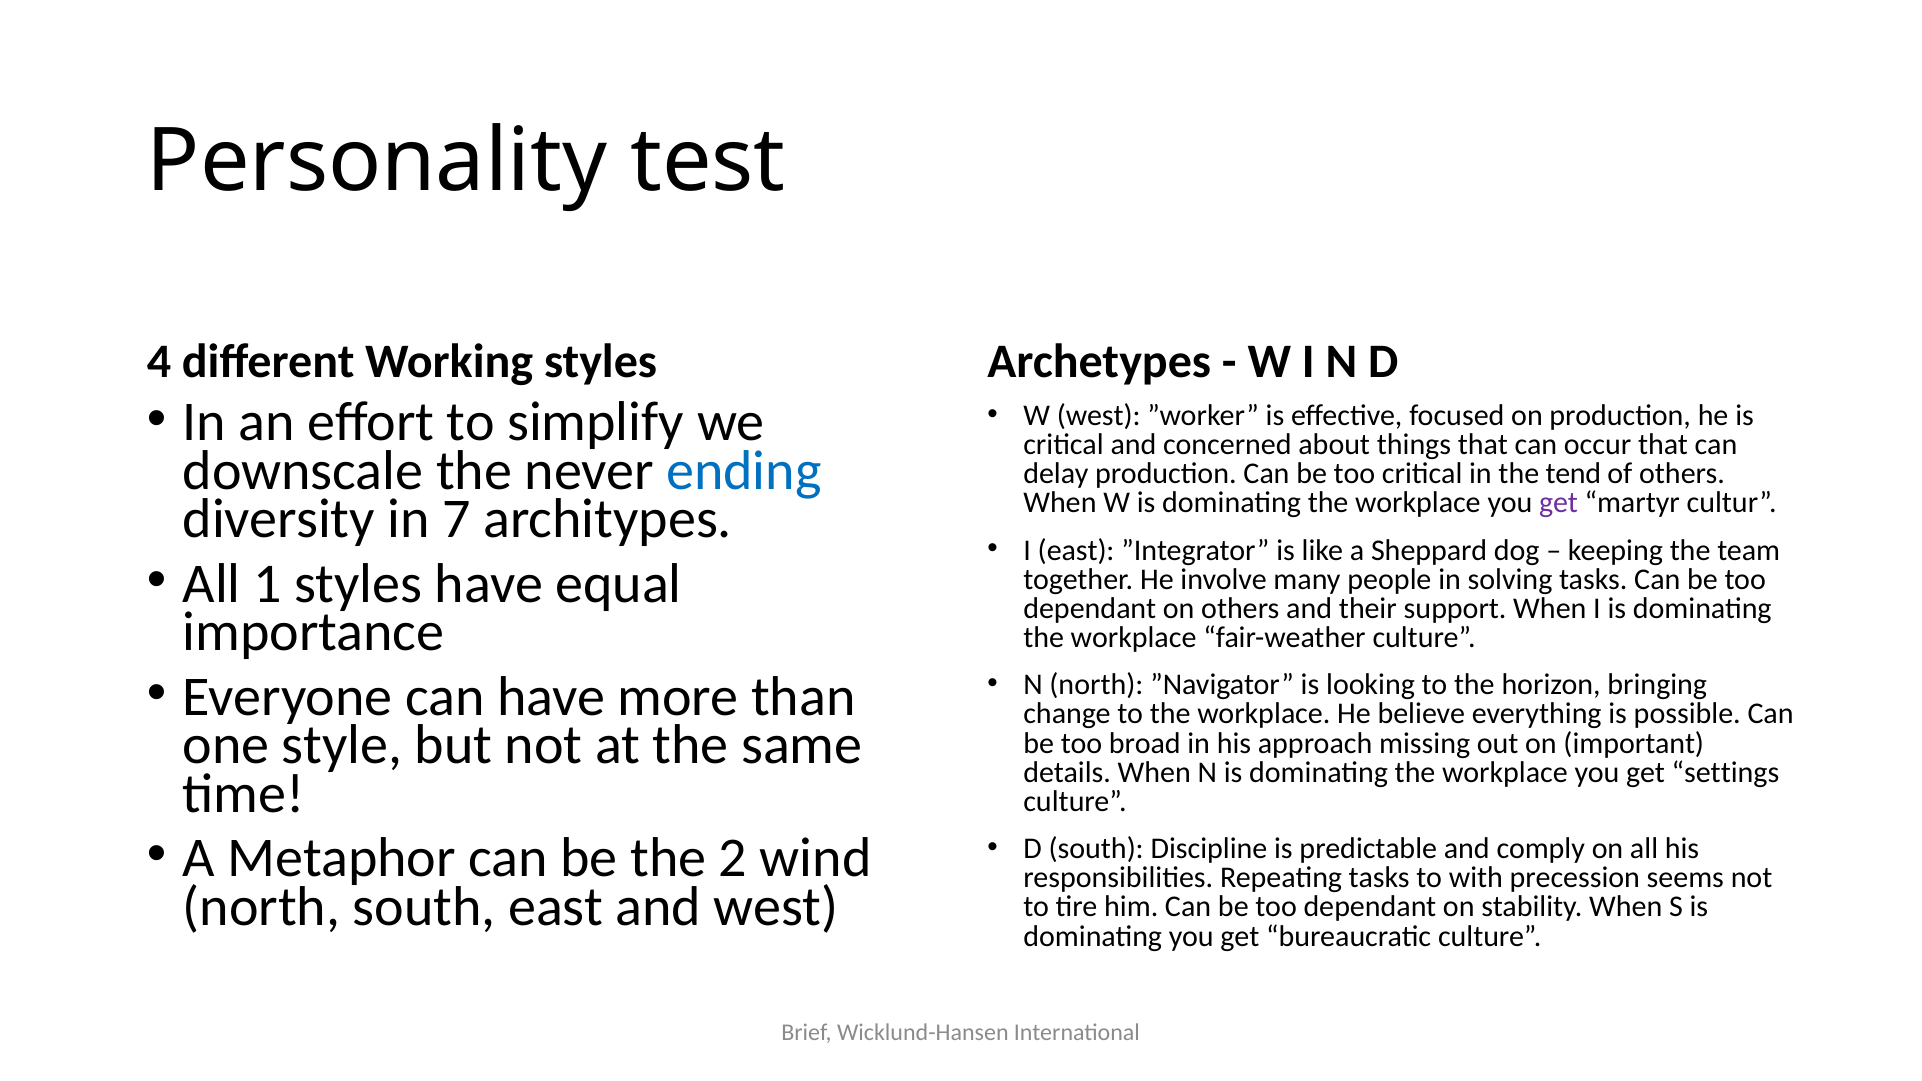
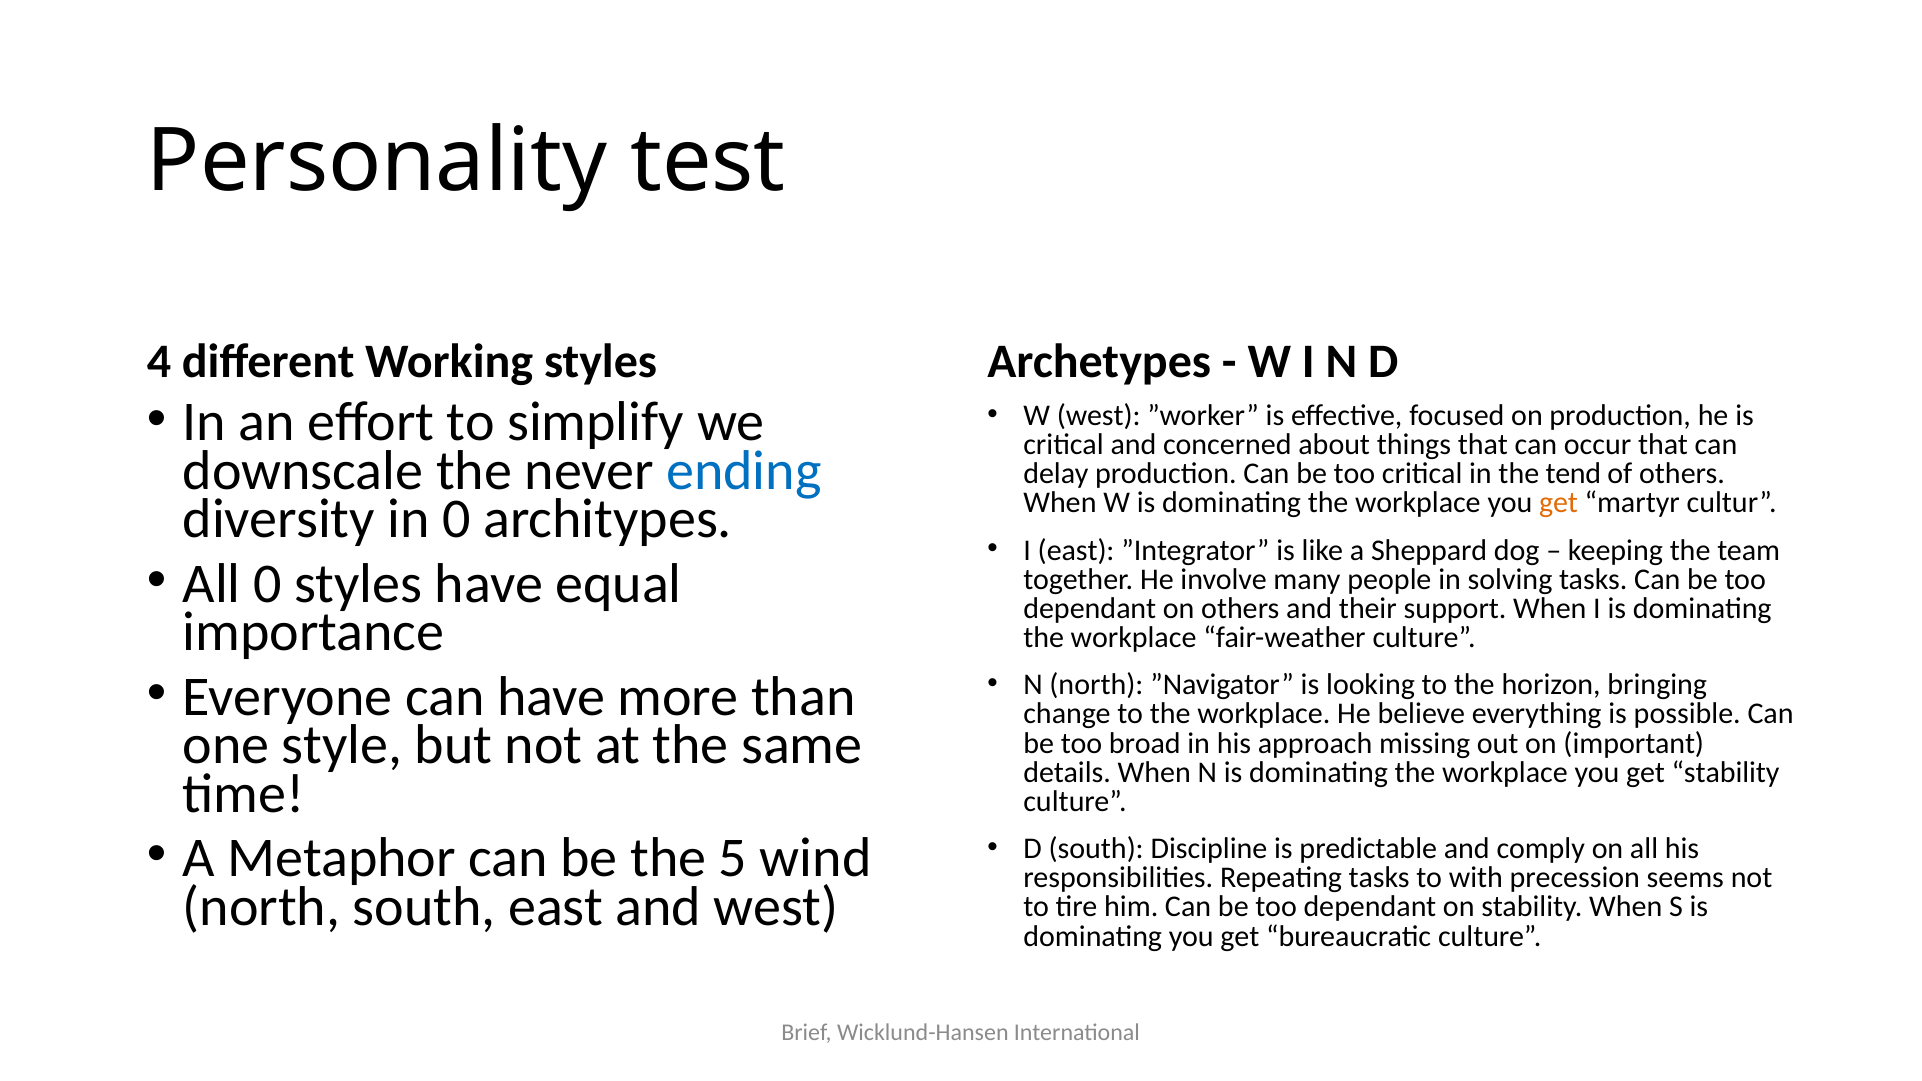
get colour: purple -> orange (1559, 503)
in 7: 7 -> 0 (457, 519)
All 1: 1 -> 0 (268, 584)
get settings: settings -> stability (1725, 772)
2: 2 -> 5 (733, 858)
